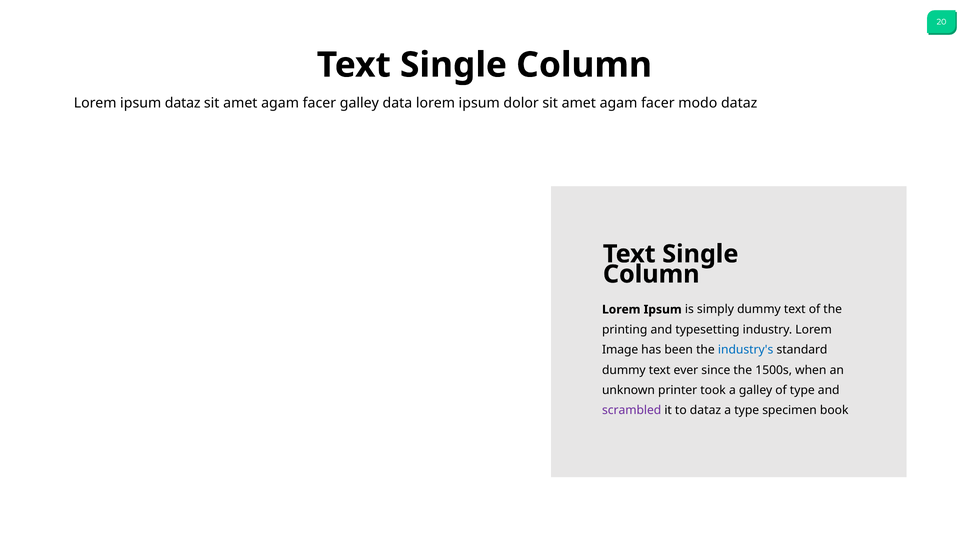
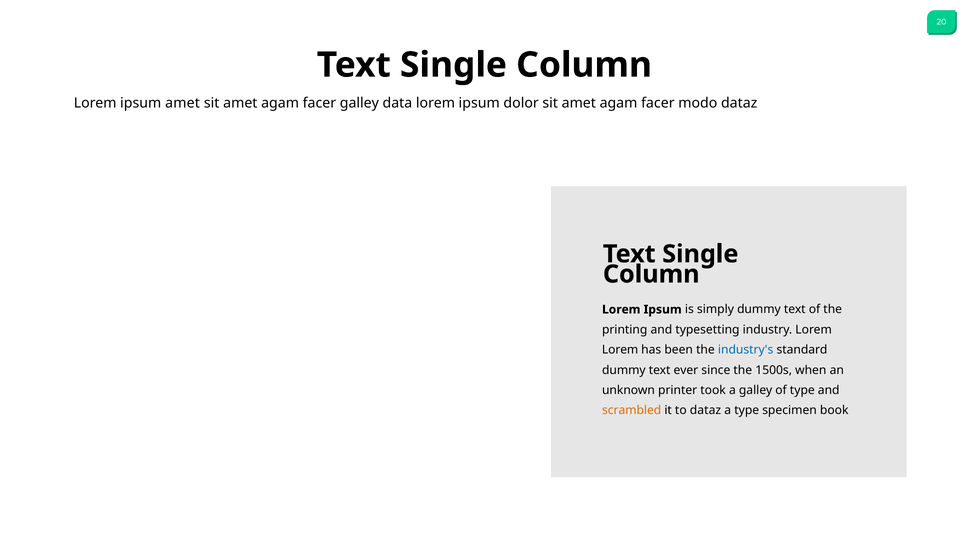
ipsum dataz: dataz -> amet (183, 103)
Image: Image -> Lorem (620, 350)
scrambled colour: purple -> orange (632, 411)
